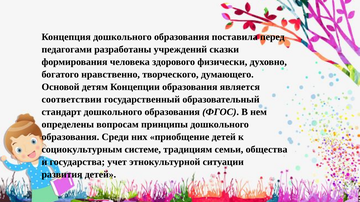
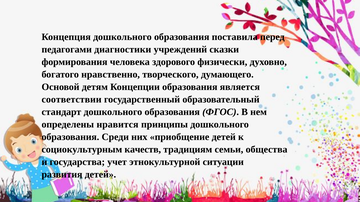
разработаны: разработаны -> диагностики (123, 50)
вопросам: вопросам -> нравится (118, 125)
системе: системе -> качеств (143, 150)
